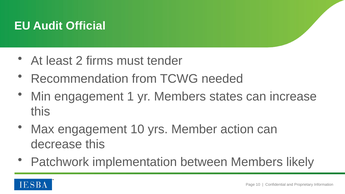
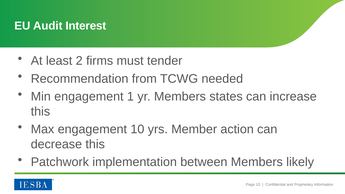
Official: Official -> Interest (86, 26)
